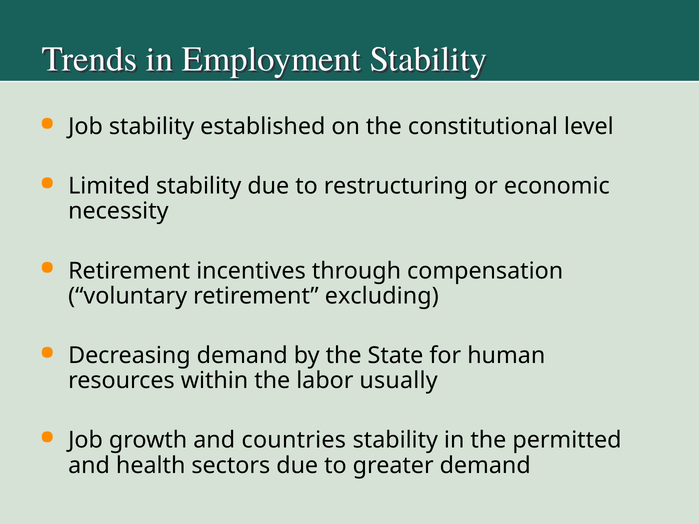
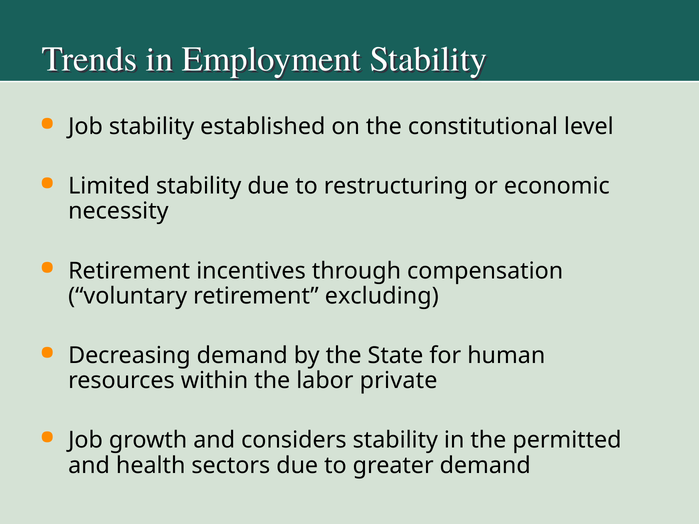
usually: usually -> private (399, 381)
countries: countries -> considers (294, 441)
